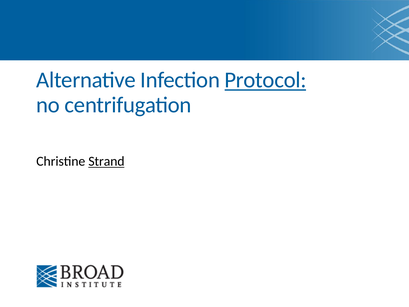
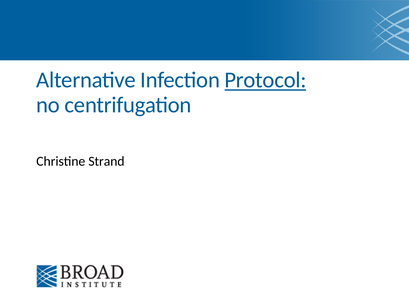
Strand underline: present -> none (106, 161)
